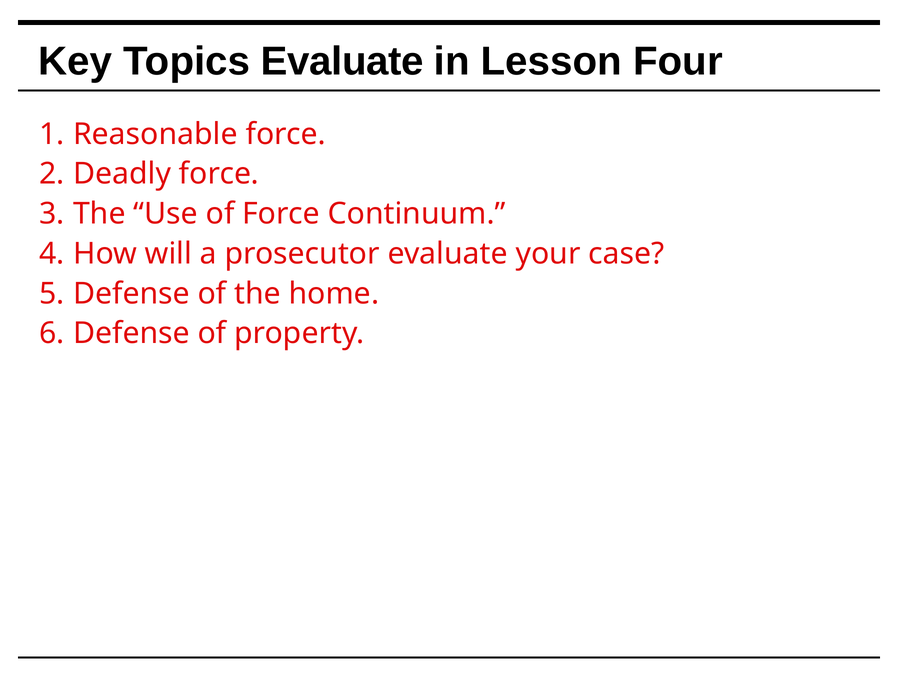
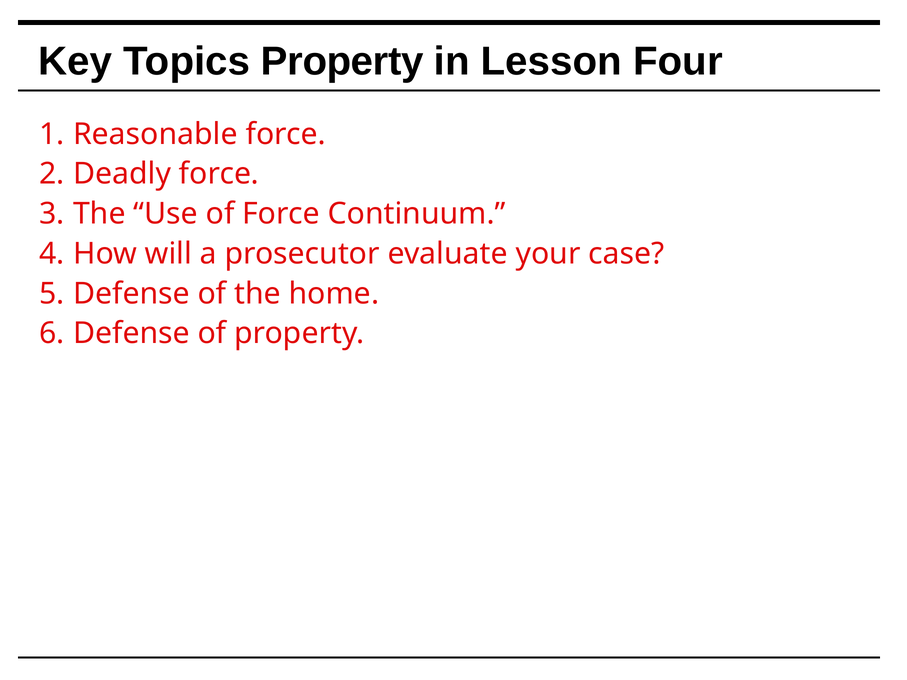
Topics Evaluate: Evaluate -> Property (342, 62)
